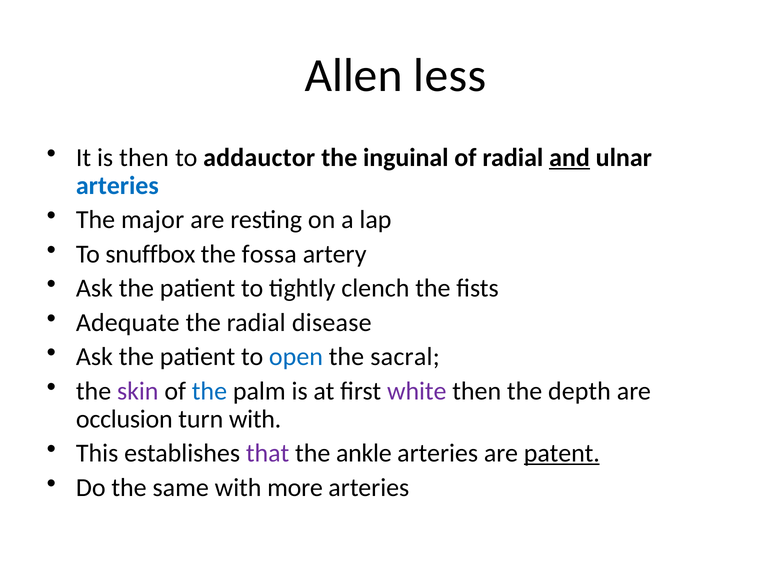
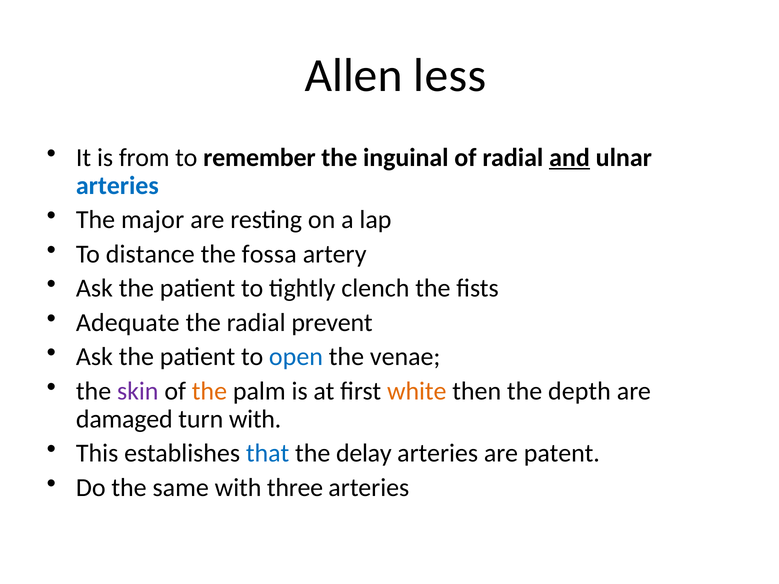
is then: then -> from (144, 158)
addauctor: addauctor -> remember (259, 158)
snuffbox: snuffbox -> distance (150, 254)
disease: disease -> prevent (332, 323)
sacral: sacral -> venae (405, 357)
the colour: blue -> orange (209, 391)
white colour: purple -> orange (417, 391)
occlusion: occlusion -> damaged (124, 419)
that colour: purple -> blue (268, 453)
ankle: ankle -> delay (364, 453)
patent underline: present -> none (562, 453)
more: more -> three (295, 488)
